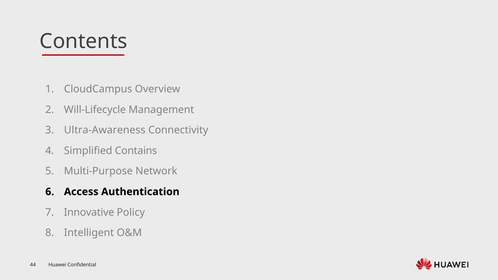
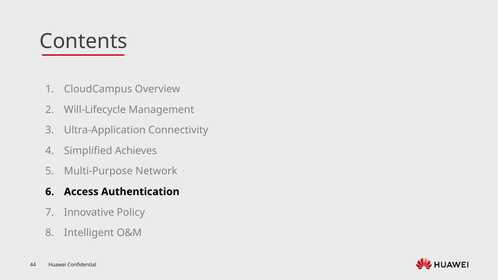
Ultra-Awareness: Ultra-Awareness -> Ultra-Application (105, 130)
Contains: Contains -> Achieves (136, 151)
